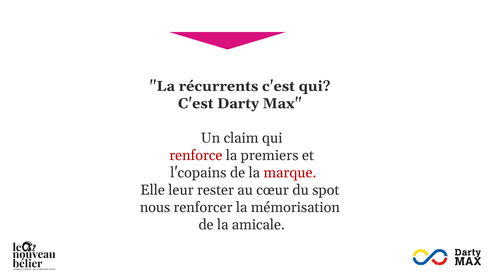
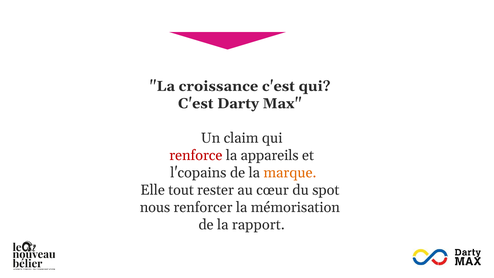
récurrents: récurrents -> croissance (218, 86)
premiers: premiers -> appareils (270, 155)
marque colour: red -> orange (290, 173)
leur: leur -> tout (181, 190)
amicale: amicale -> rapport (258, 225)
